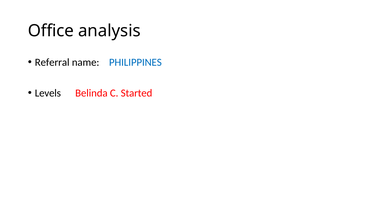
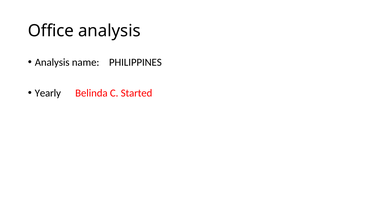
Referral: Referral -> Analysis (52, 62)
PHILIPPINES colour: blue -> black (135, 62)
Levels: Levels -> Yearly (48, 93)
